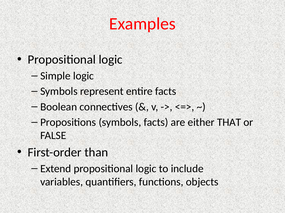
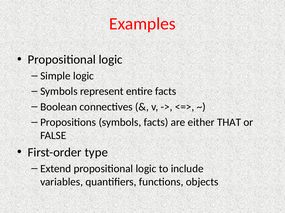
than: than -> type (96, 153)
